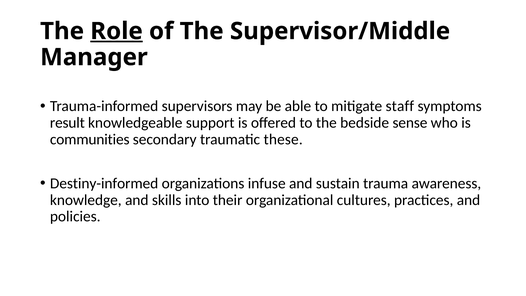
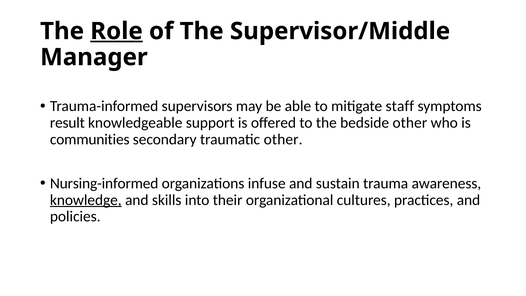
bedside sense: sense -> other (410, 123)
traumatic these: these -> other (283, 139)
Destiny-informed: Destiny-informed -> Nursing-informed (104, 183)
knowledge underline: none -> present (86, 200)
